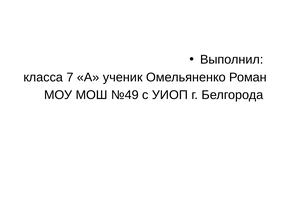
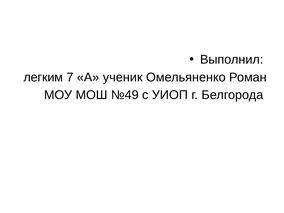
класса: класса -> легким (43, 77)
